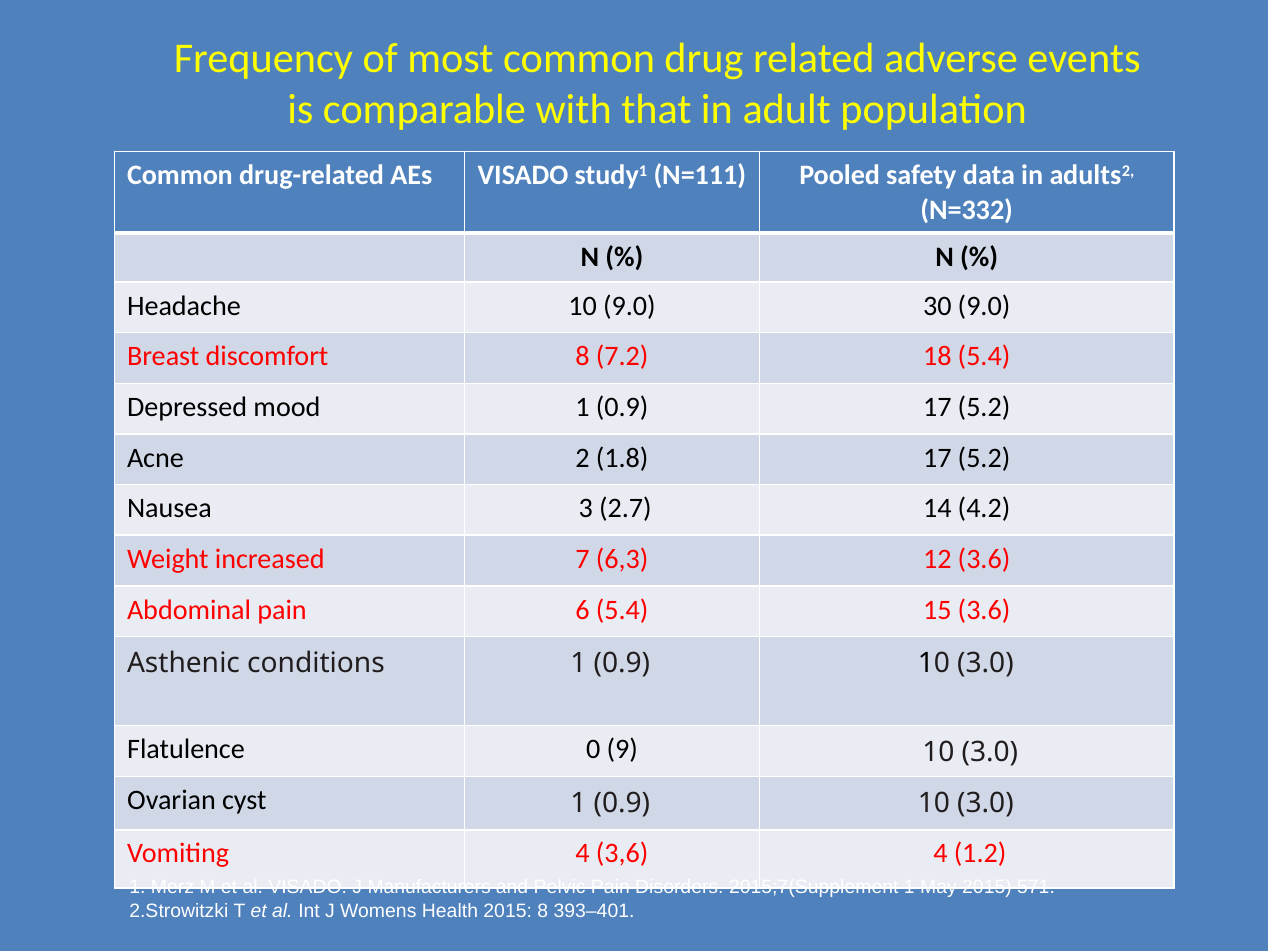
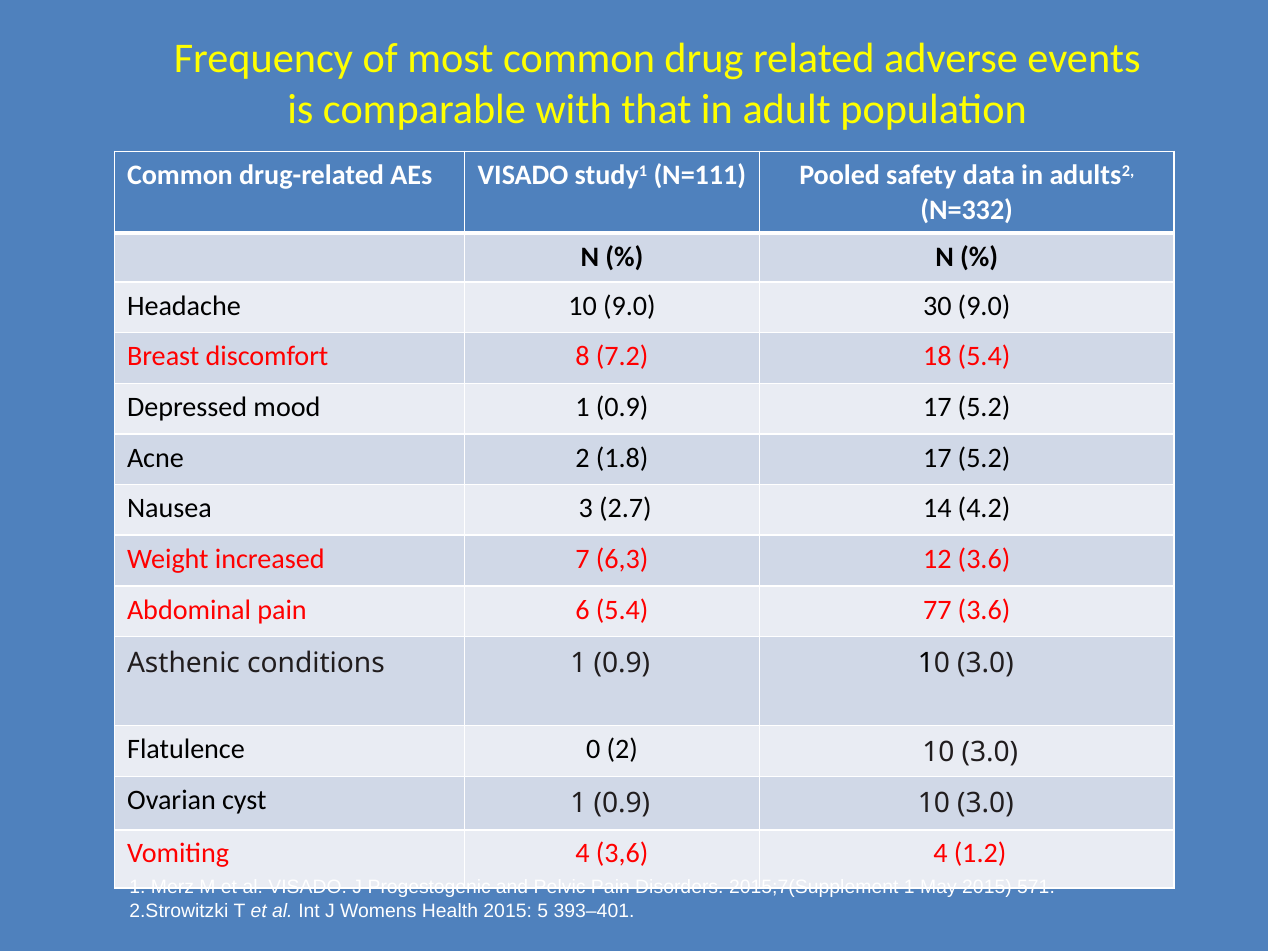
15: 15 -> 77 (937, 610)
0 9: 9 -> 2 (622, 750)
Manufacturers: Manufacturers -> Progestogenic (429, 887)
2015 8: 8 -> 5 (543, 911)
